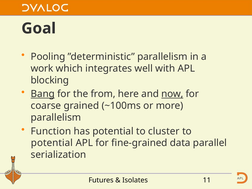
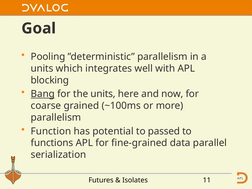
work: work -> units (42, 68)
the from: from -> units (103, 94)
now underline: present -> none (172, 94)
cluster: cluster -> passed (164, 131)
potential: potential -> functions (52, 143)
